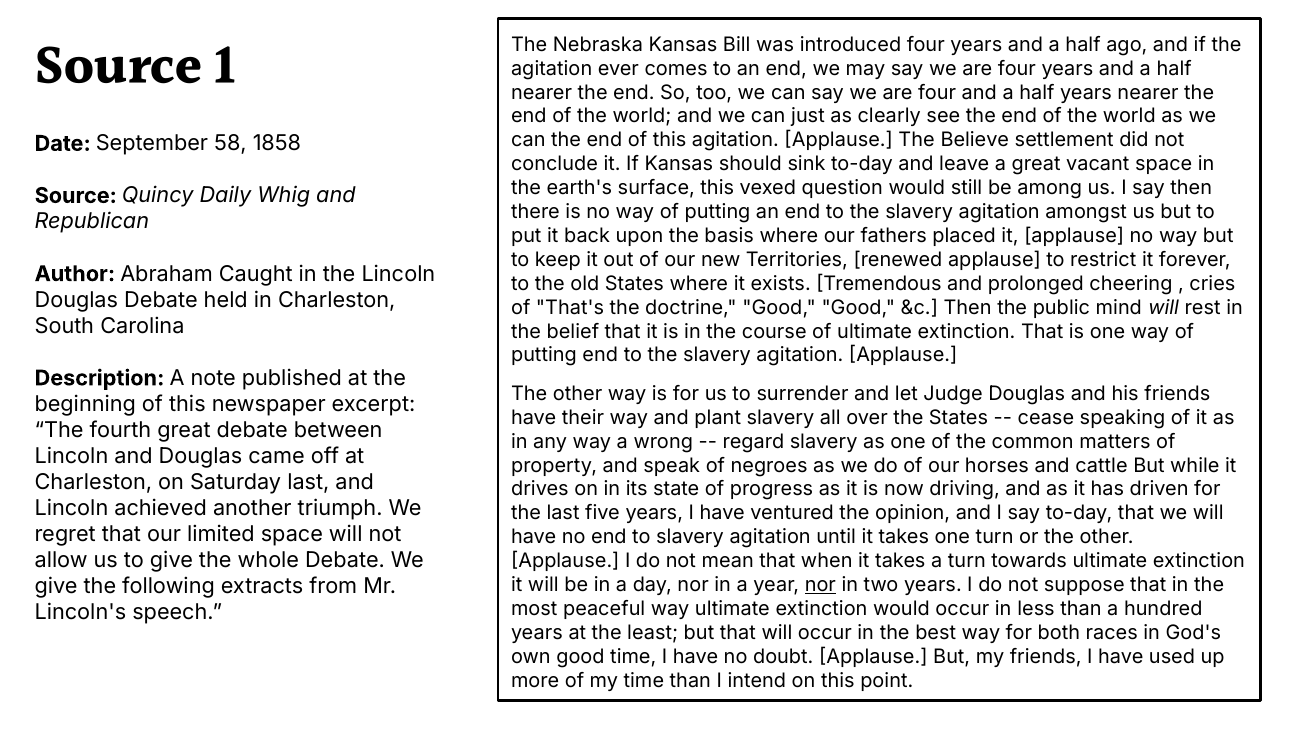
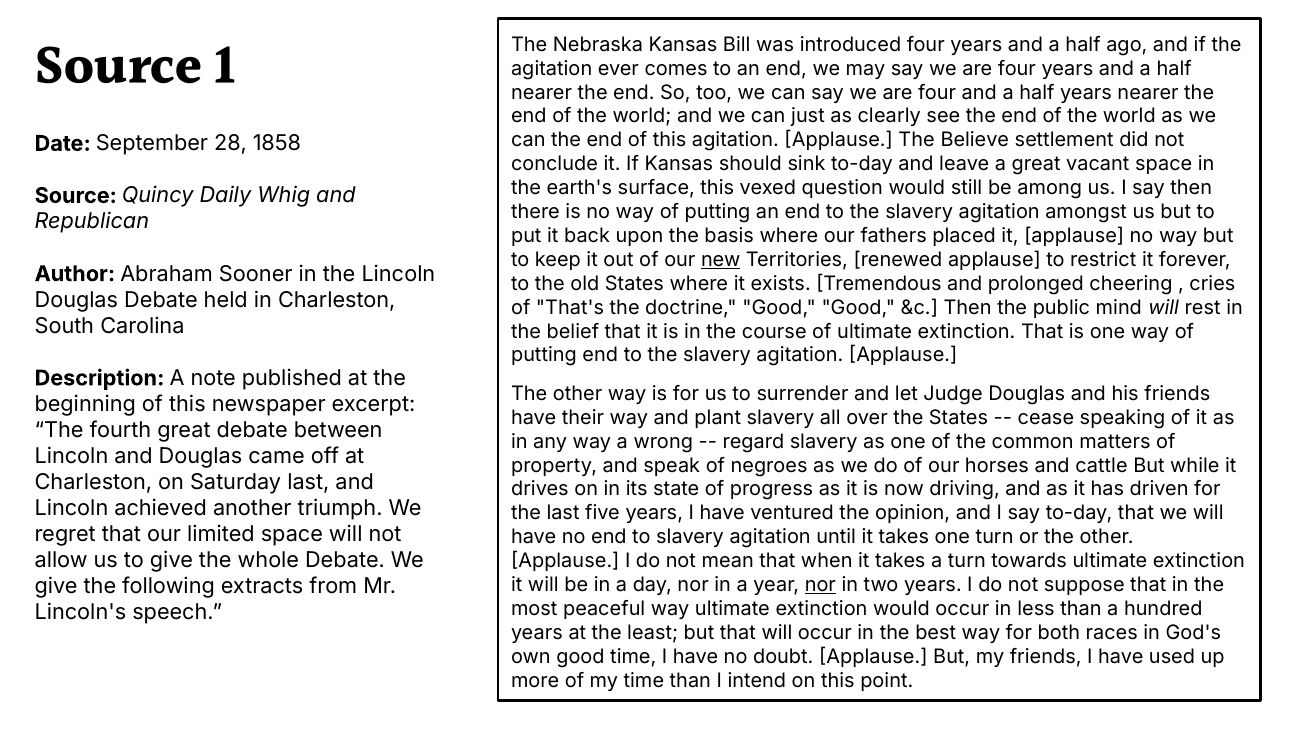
58: 58 -> 28 (230, 143)
new underline: none -> present (721, 260)
Caught: Caught -> Sooner (256, 274)
